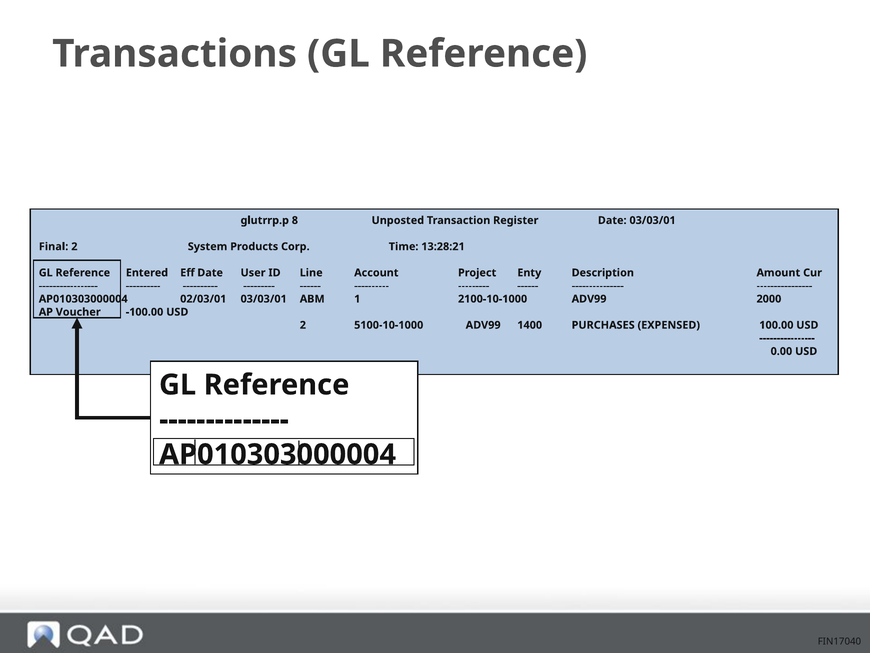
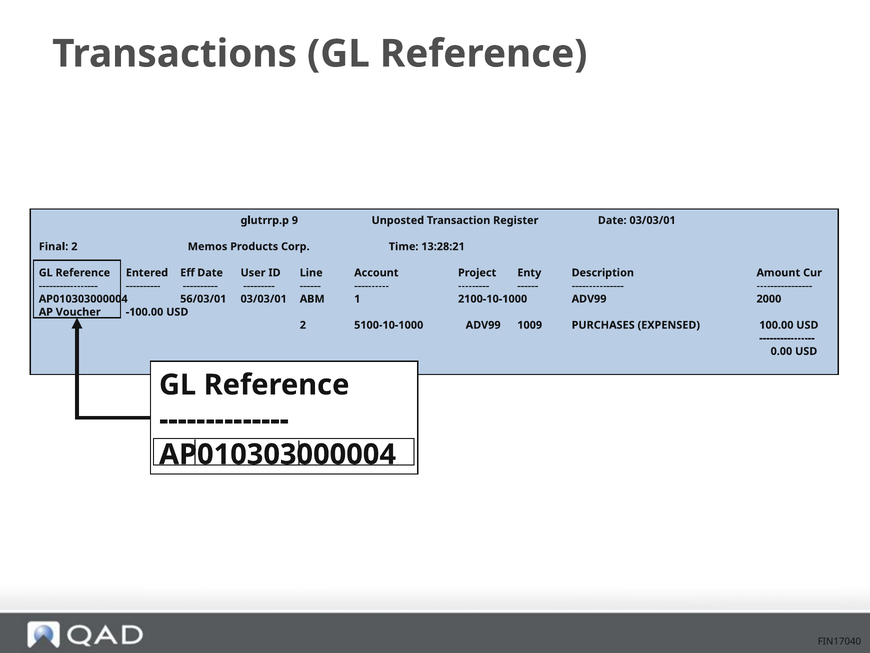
8: 8 -> 9 (295, 220)
System: System -> Memos (208, 246)
02/03/01: 02/03/01 -> 56/03/01 (203, 299)
1400: 1400 -> 1009 (530, 325)
